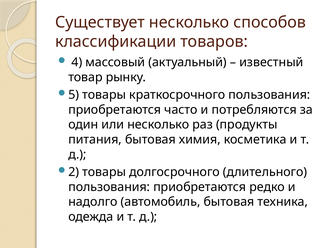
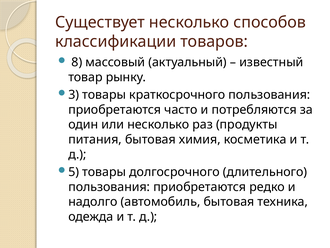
4: 4 -> 8 (77, 62)
5: 5 -> 3 (74, 95)
2: 2 -> 5 (74, 172)
